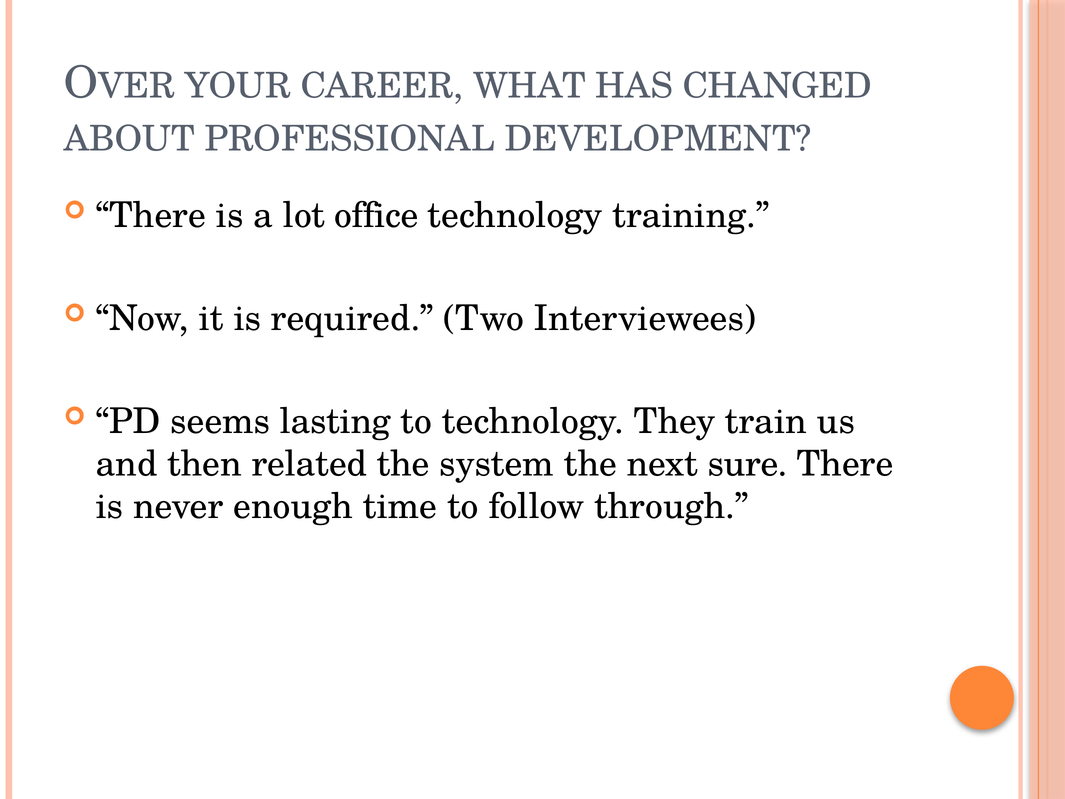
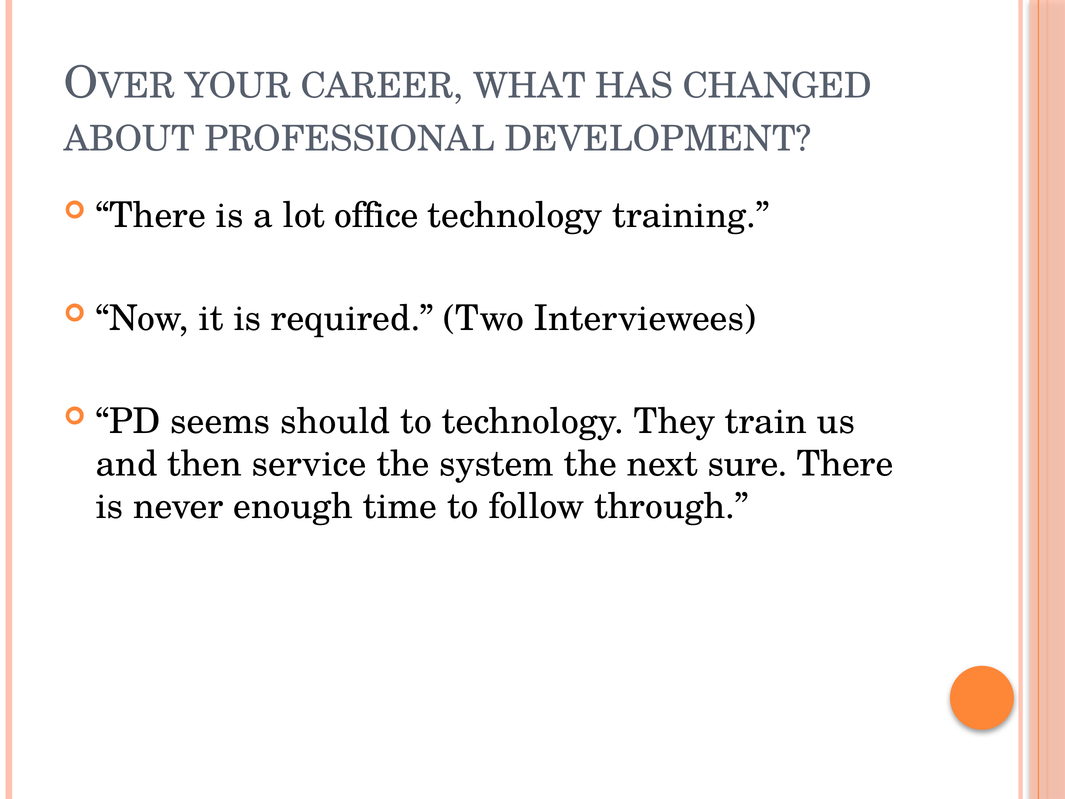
lasting: lasting -> should (335, 421)
related: related -> service (309, 464)
